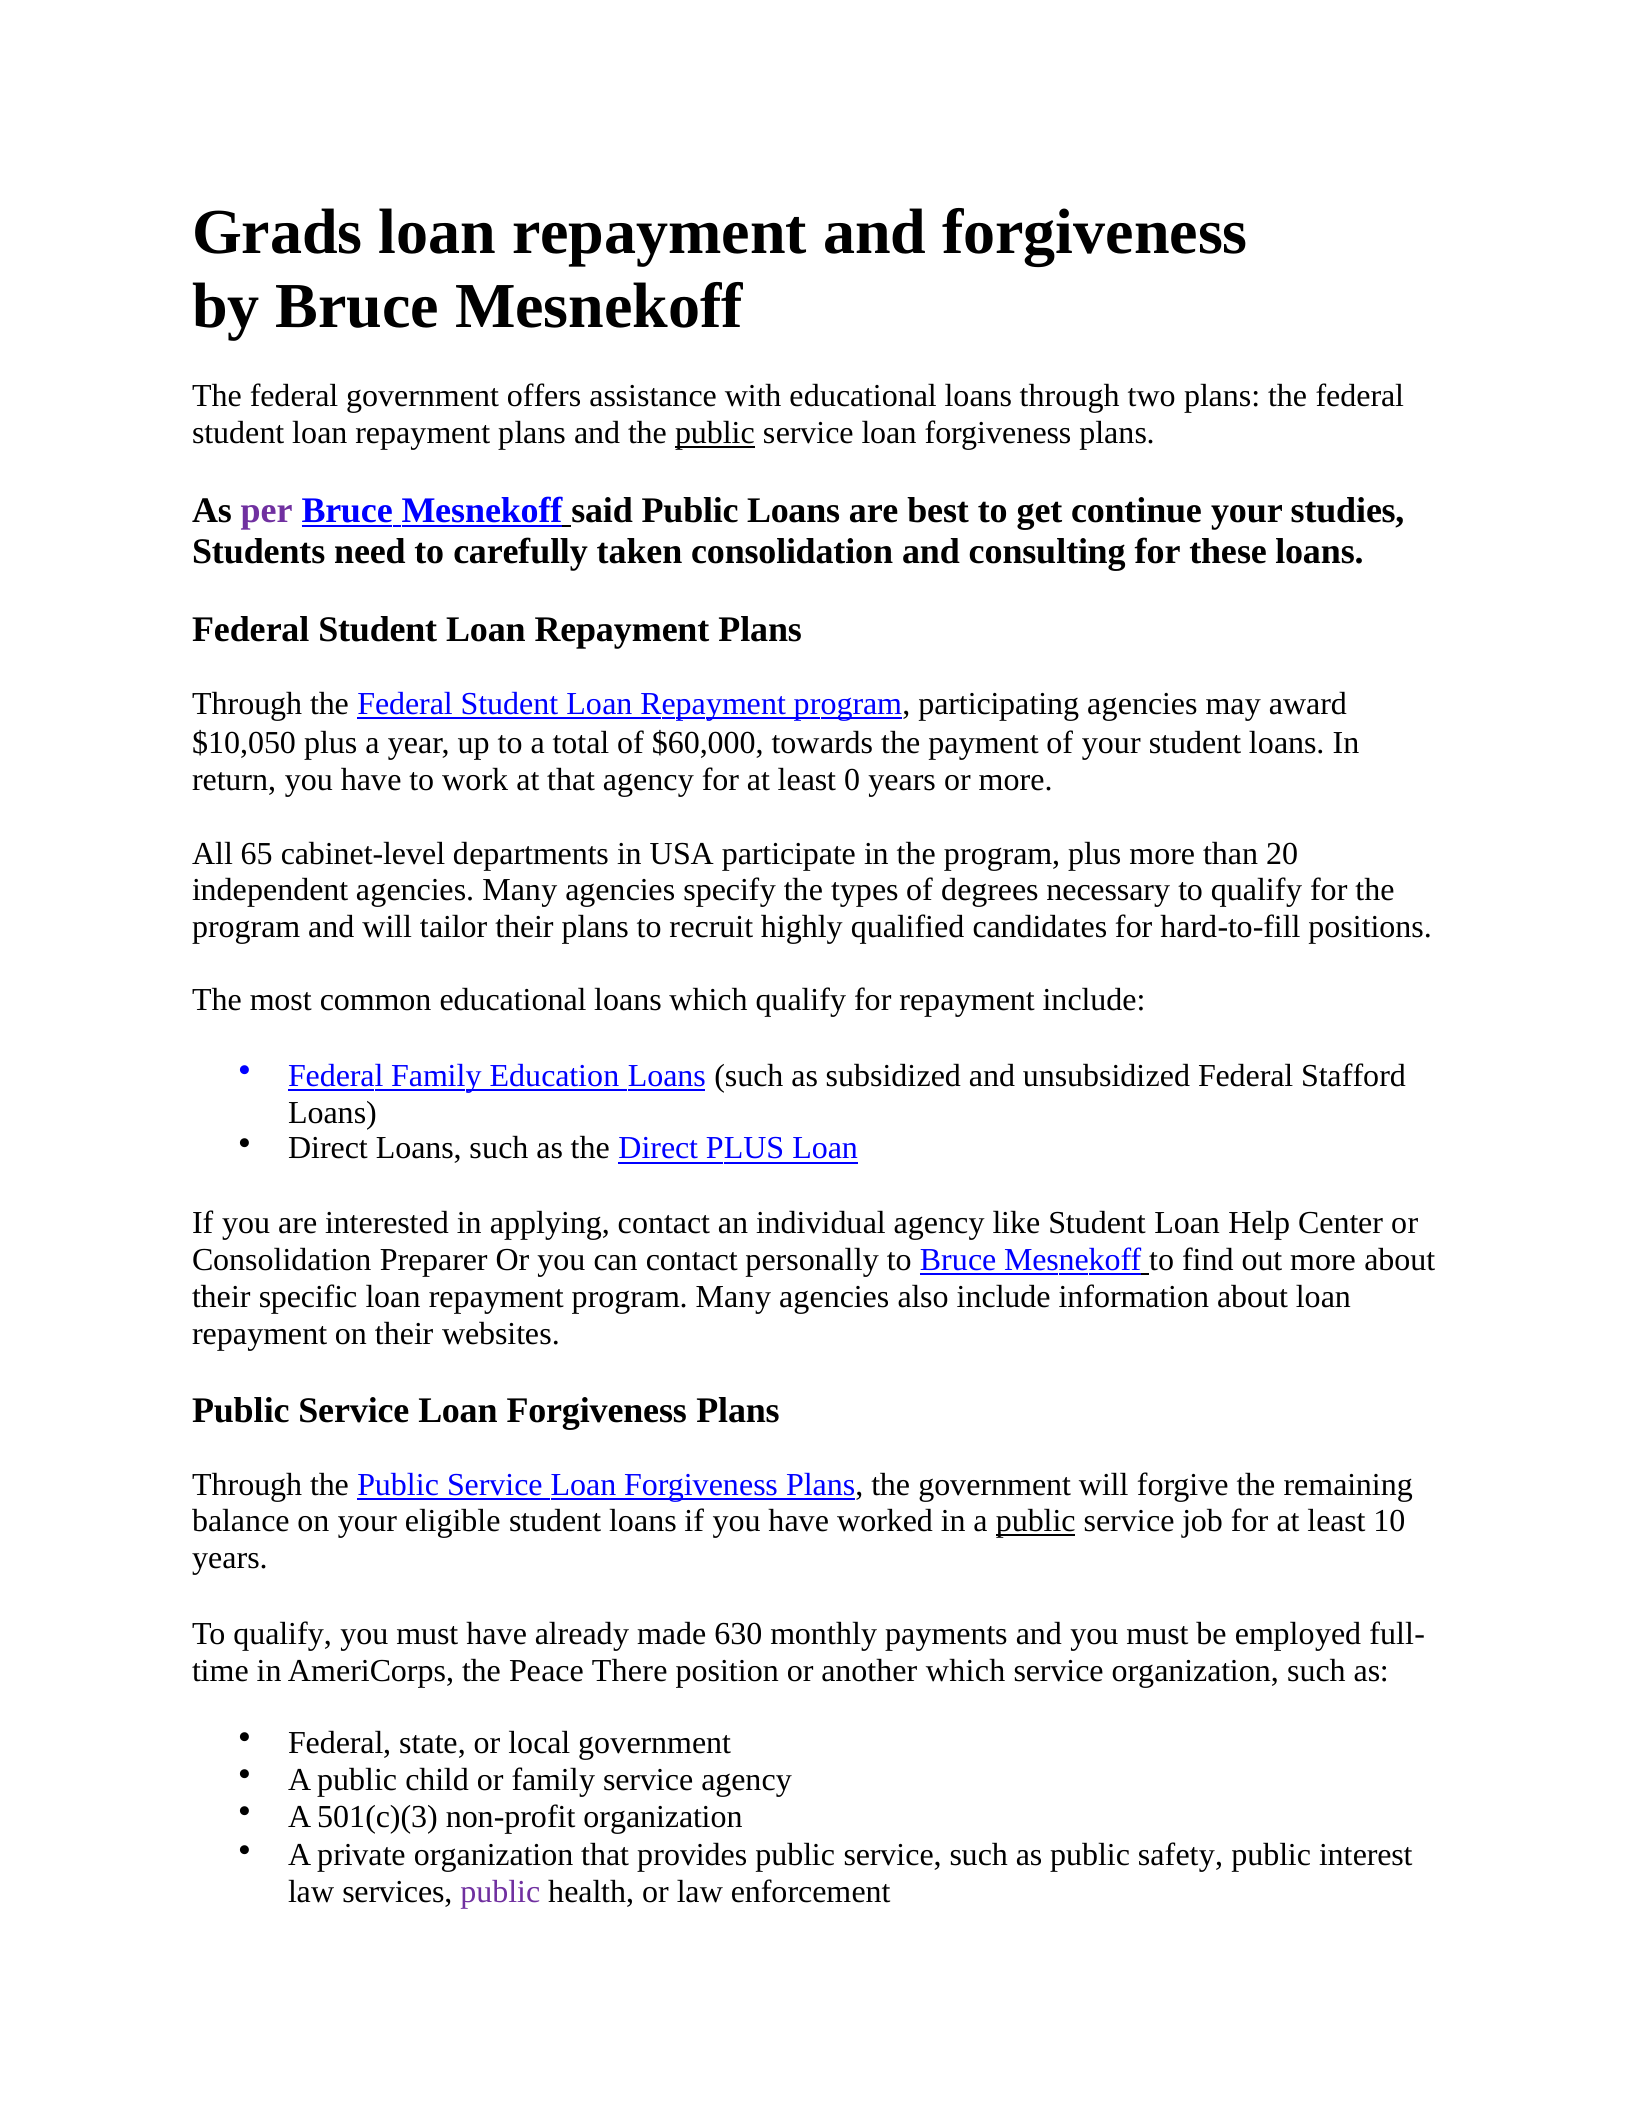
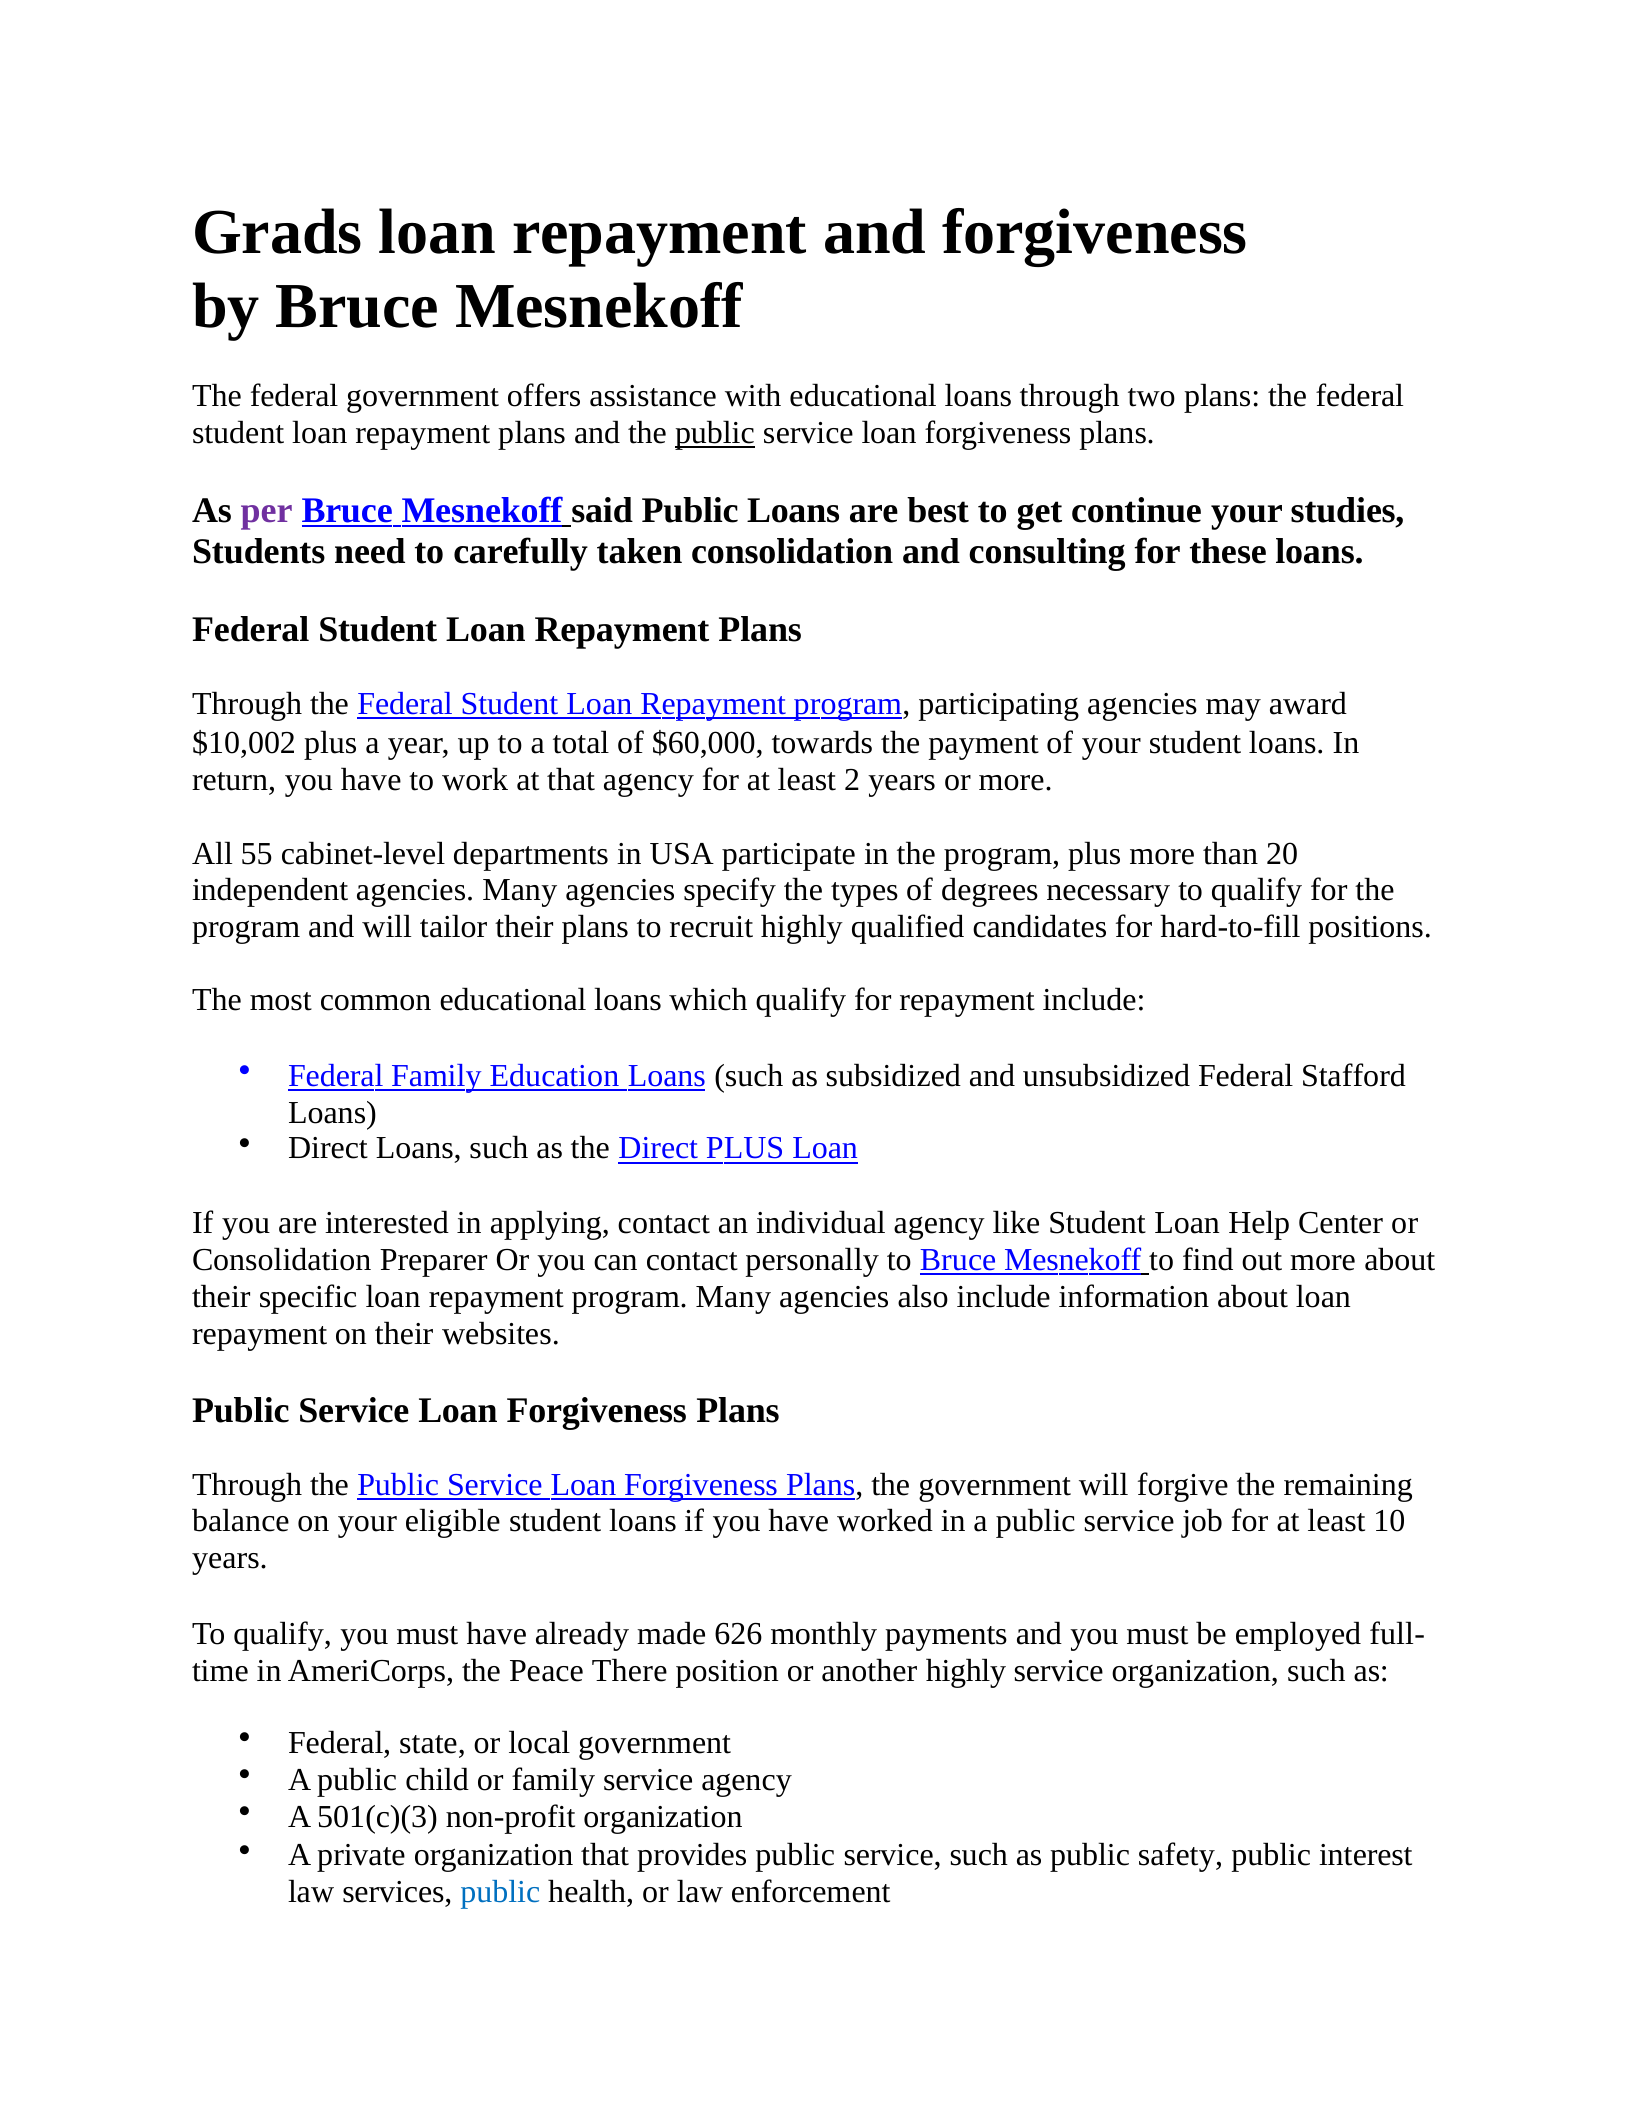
$10,050: $10,050 -> $10,002 (244, 743)
0: 0 -> 2 (852, 780)
65: 65 -> 55 (257, 854)
public underline: present -> none (1036, 1521)
630: 630 -> 626 (738, 1634)
another which: which -> highly (966, 1671)
public colour: purple -> blue (500, 1892)
